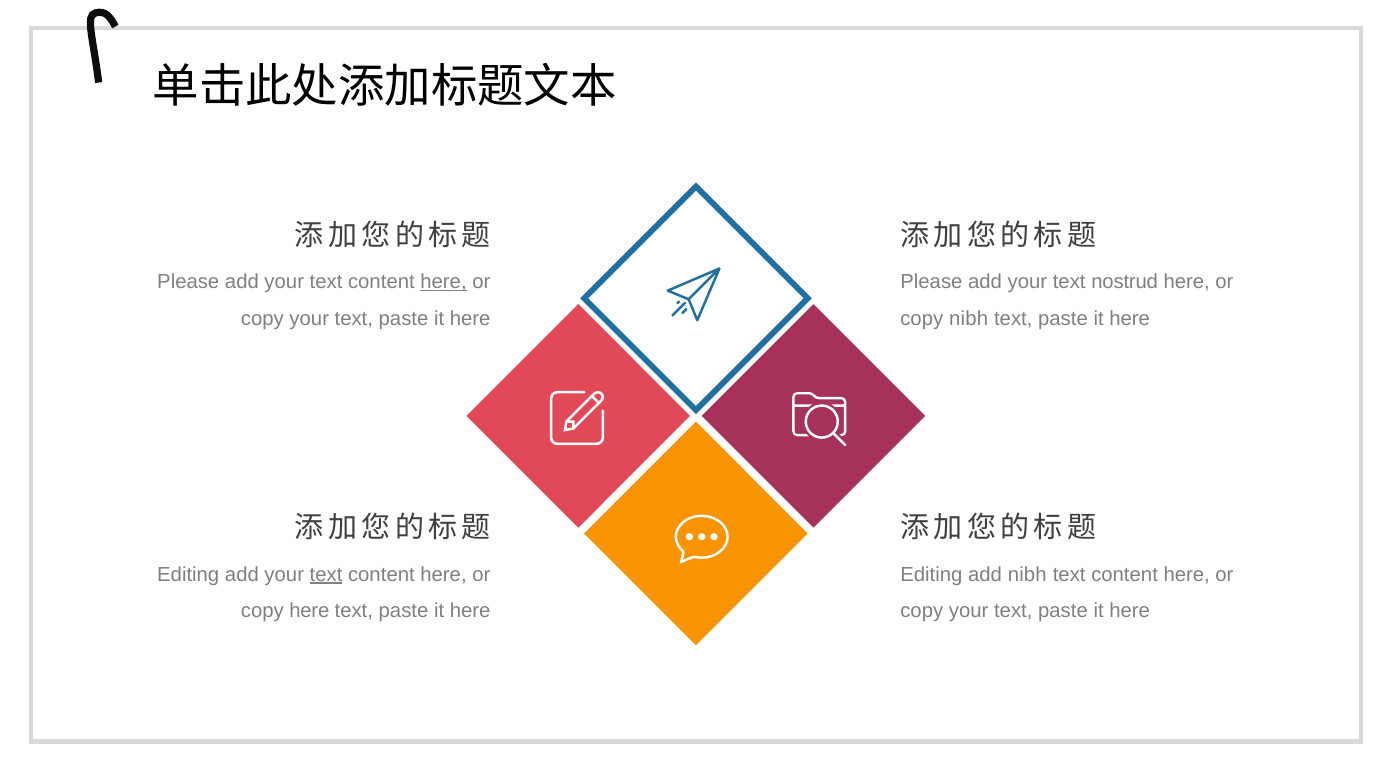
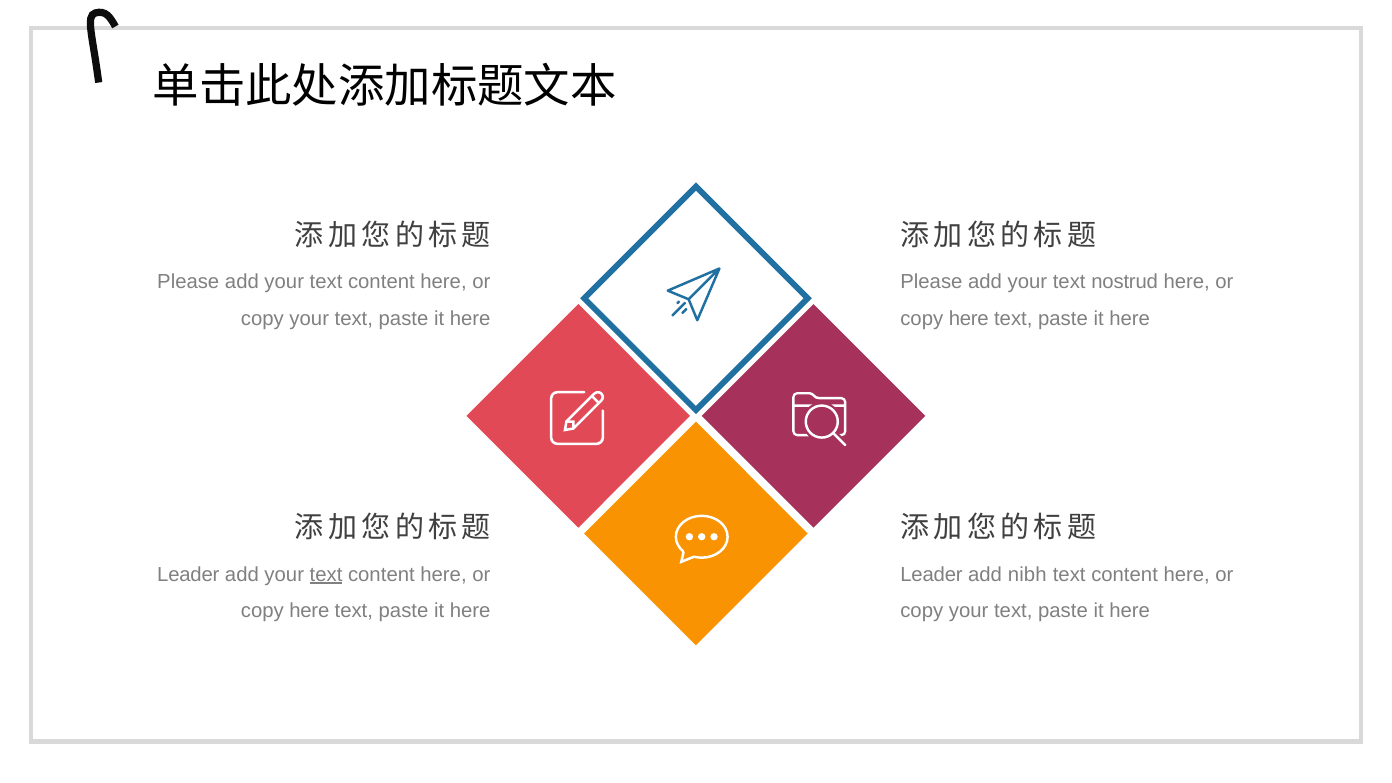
here underline: present -> none (444, 282)
nibh: nibh -> here (969, 319)
Editing: Editing -> Leader (188, 574)
Editing: Editing -> Leader (931, 574)
